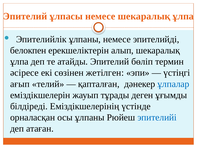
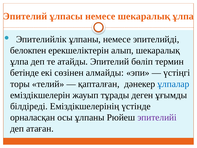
әсіресе: әсіресе -> бетінде (24, 73)
жетілген: жетілген -> алмайды (105, 73)
ағып: ағып -> торы (20, 84)
эпителийі colour: blue -> purple (157, 117)
